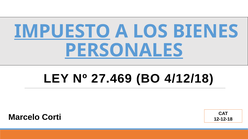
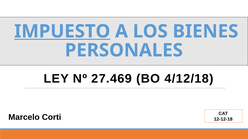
PERSONALES underline: present -> none (124, 50)
